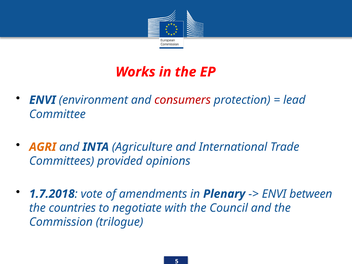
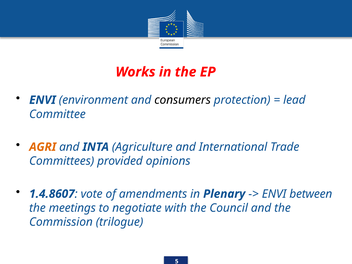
consumers colour: red -> black (183, 100)
1.7.2018: 1.7.2018 -> 1.4.8607 (52, 194)
countries: countries -> meetings (72, 208)
